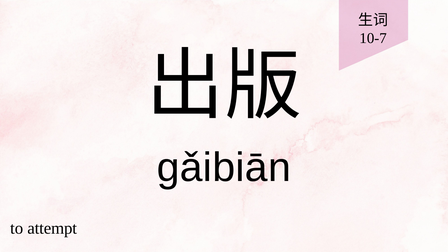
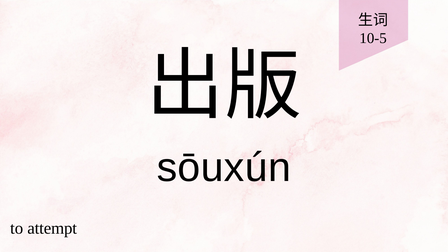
10-7: 10-7 -> 10-5 (373, 38)
gǎibiān: gǎibiān -> sōuxún (224, 167)
